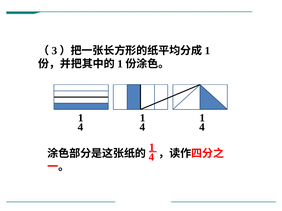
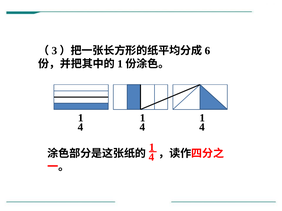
1: 1 -> 6 (207, 51)
